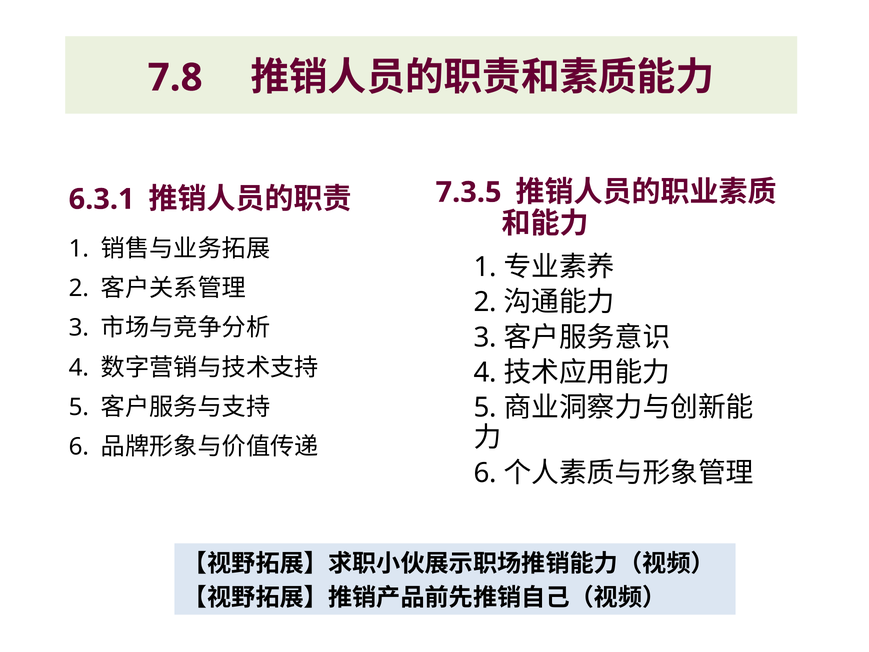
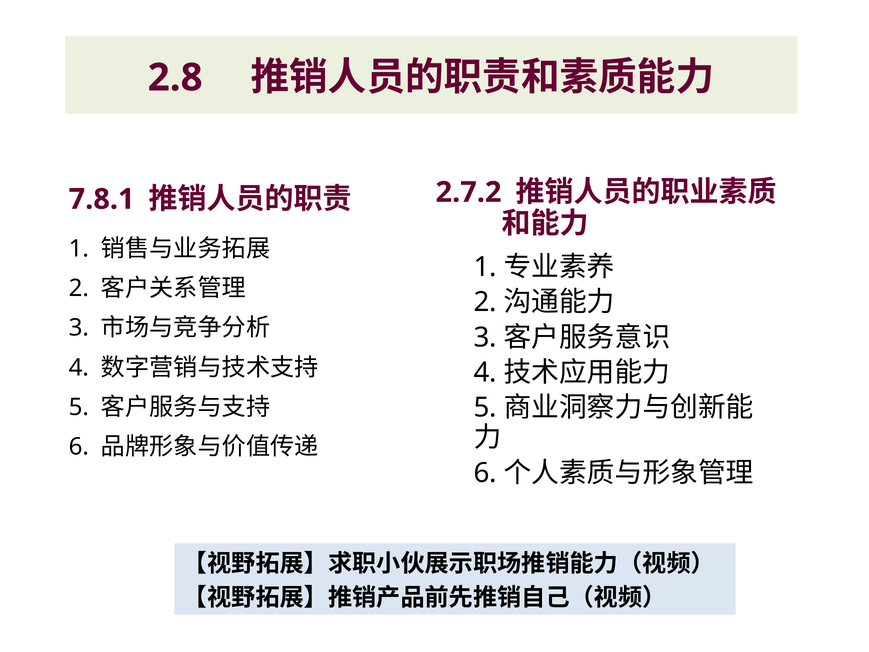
7.8: 7.8 -> 2.8 (175, 78)
7.3.5: 7.3.5 -> 2.7.2 (469, 192)
6.3.1: 6.3.1 -> 7.8.1 (102, 199)
